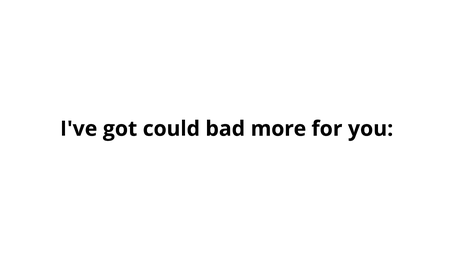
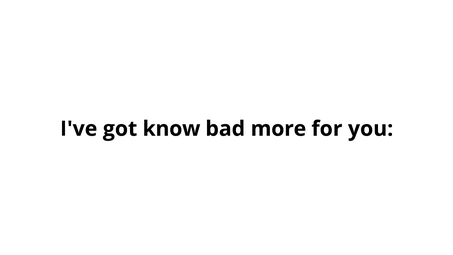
could: could -> know (171, 129)
